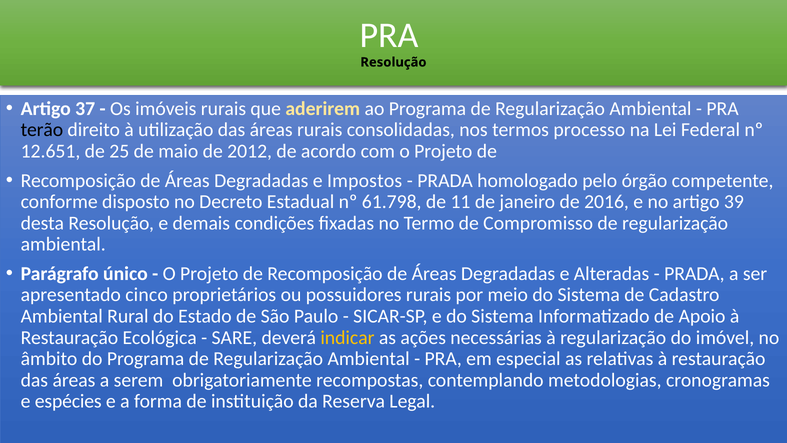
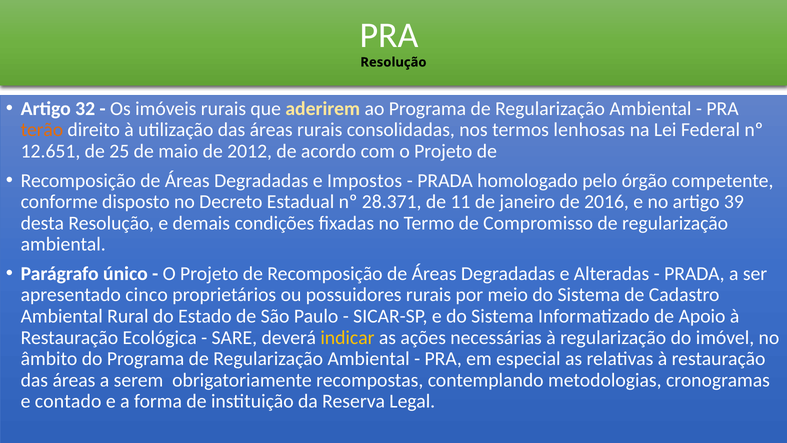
37: 37 -> 32 (85, 108)
terão colour: black -> orange (42, 130)
processo: processo -> lenhosas (589, 130)
61.798: 61.798 -> 28.371 (392, 202)
espécies: espécies -> contado (68, 401)
